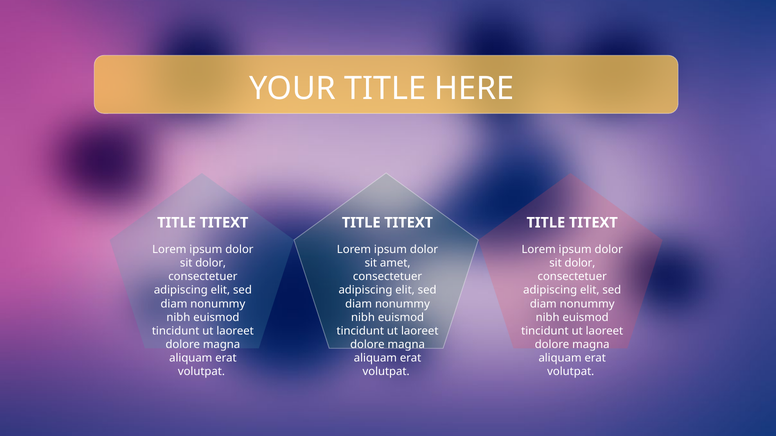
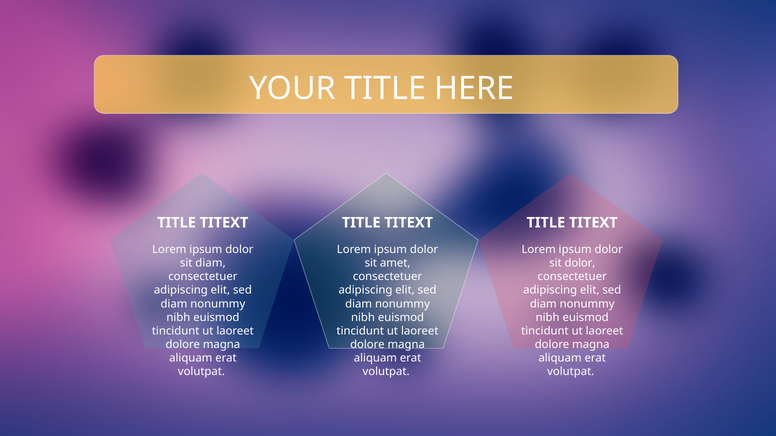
dolor: dolor -> diam (211, 263)
